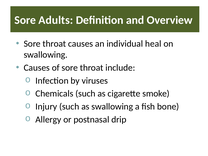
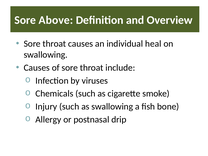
Adults: Adults -> Above (56, 20)
